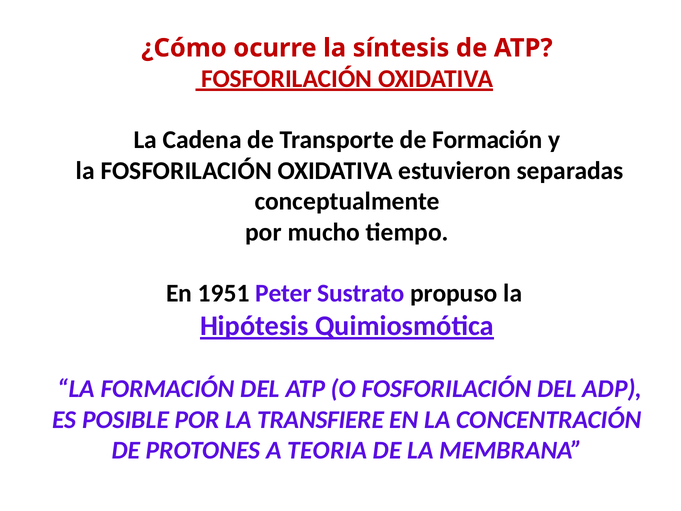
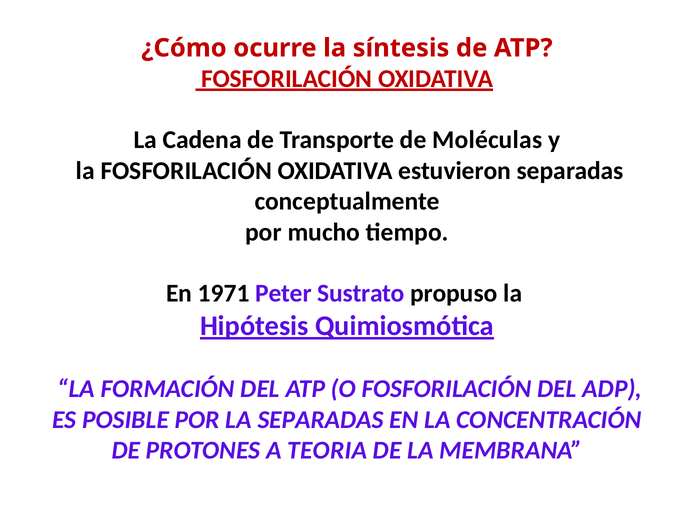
de Formación: Formación -> Moléculas (487, 140)
1951: 1951 -> 1971 (224, 293)
LA TRANSFIERE: TRANSFIERE -> SEPARADAS (321, 419)
